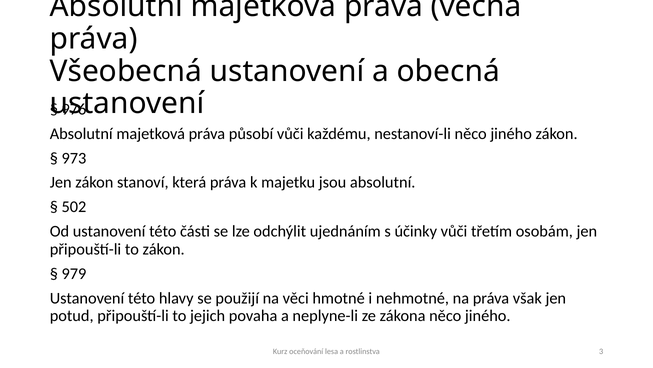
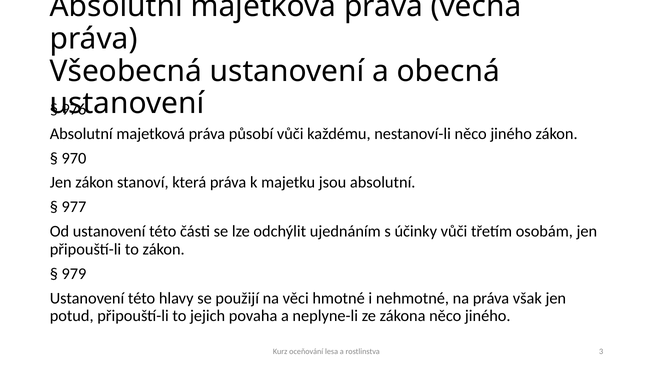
973: 973 -> 970 (74, 158)
502: 502 -> 977 (74, 207)
